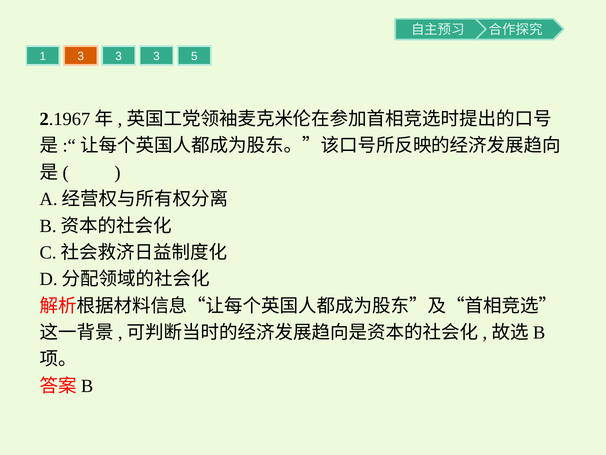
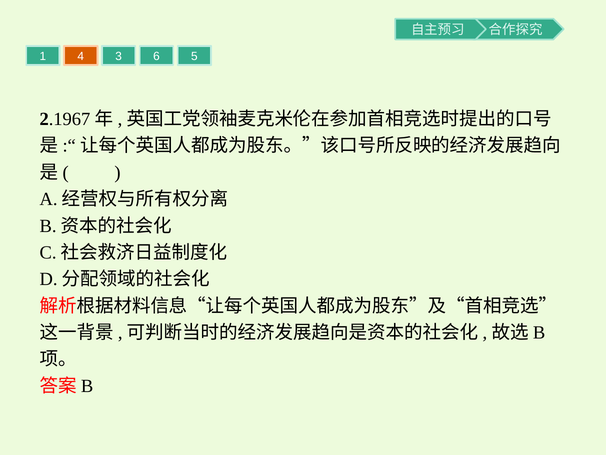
1 3: 3 -> 4 (81, 56)
3: 3 -> 6 (156, 56)
